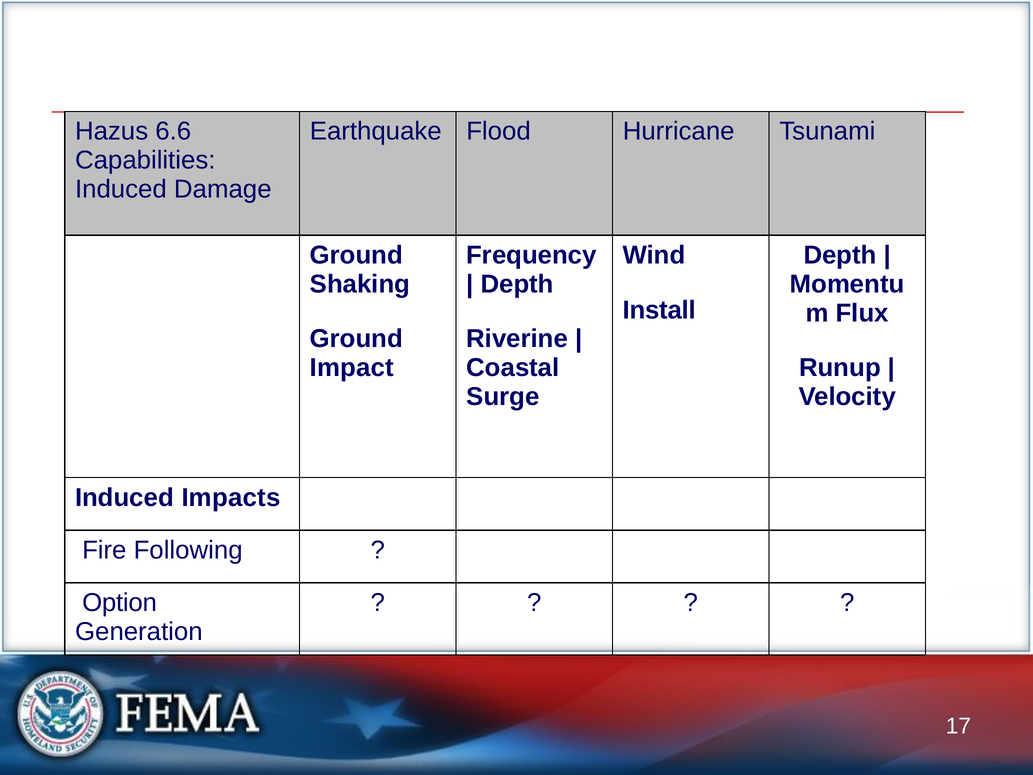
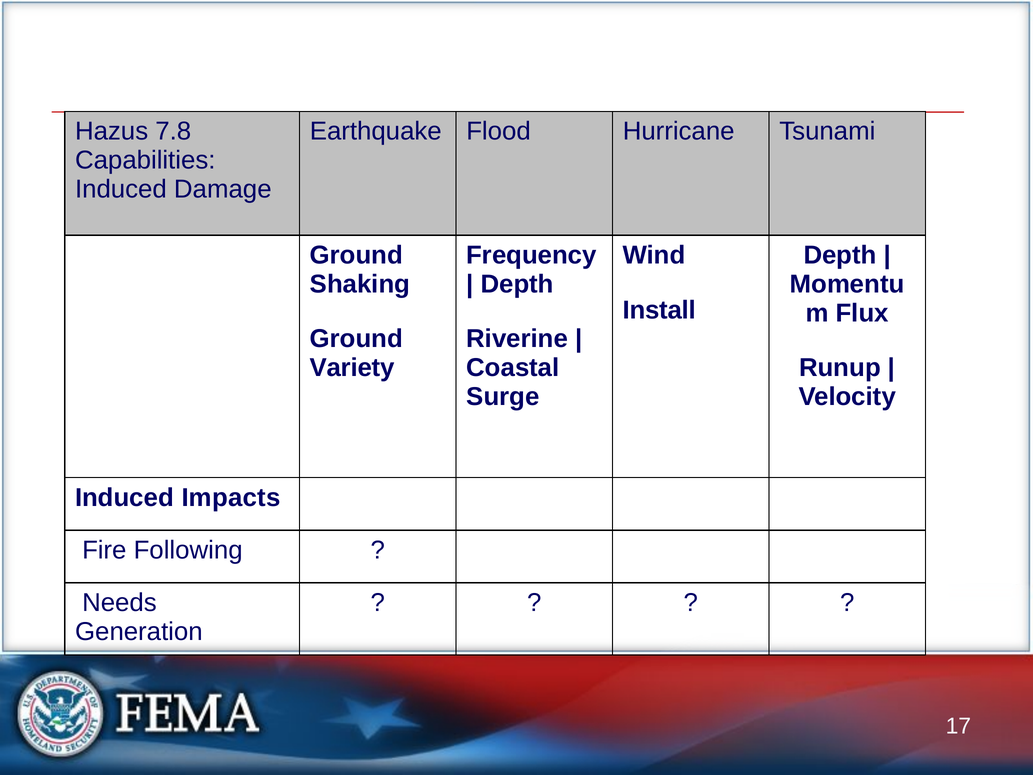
6.6: 6.6 -> 7.8 (173, 131)
Impact: Impact -> Variety (352, 368)
Option: Option -> Needs (119, 603)
